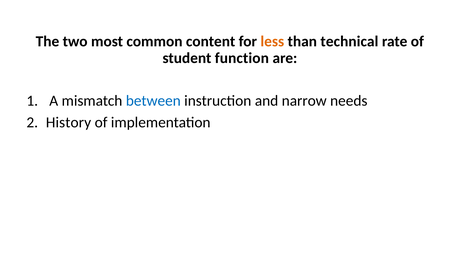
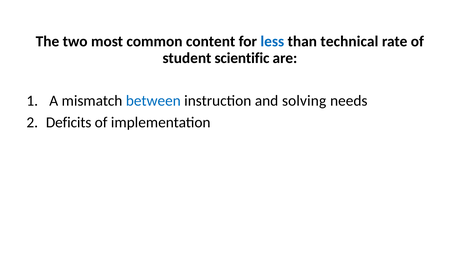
less colour: orange -> blue (272, 42)
function: function -> scientific (242, 58)
narrow: narrow -> solving (304, 101)
History: History -> Deficits (69, 122)
